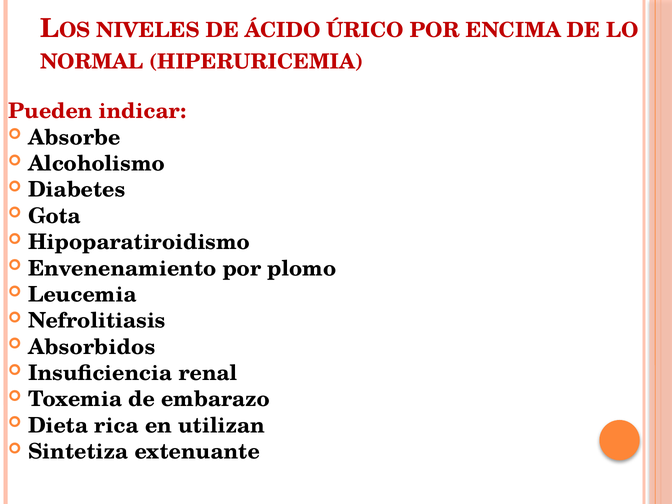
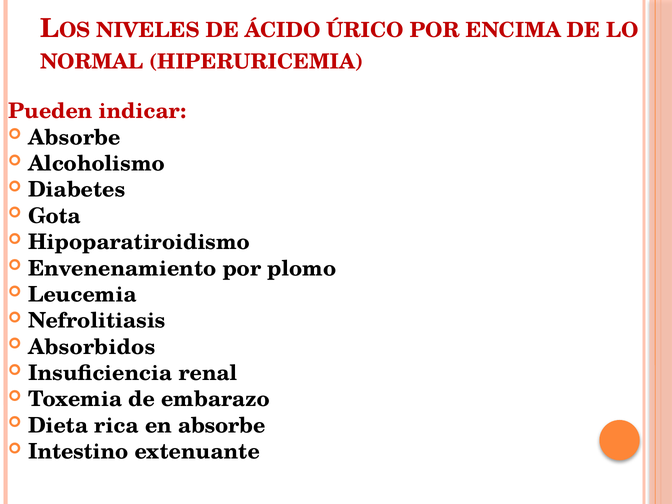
en utilizan: utilizan -> absorbe (222, 426)
Sintetiza: Sintetiza -> Intestino (78, 452)
